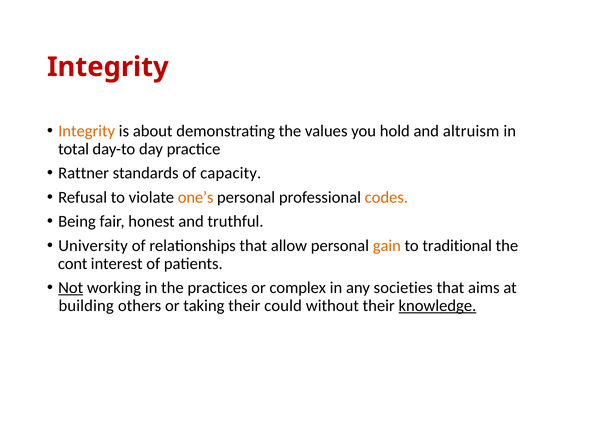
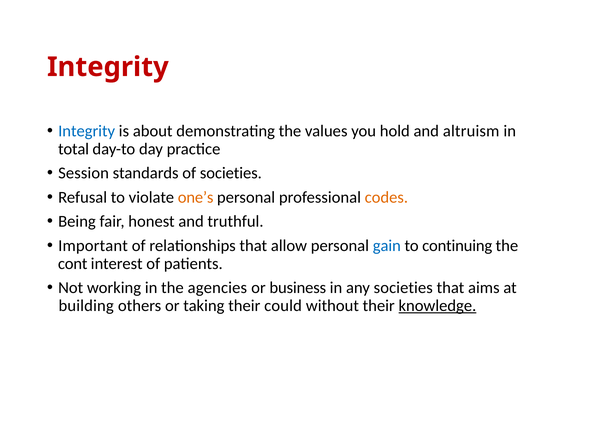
Integrity colour: orange -> blue (87, 131)
Rattner: Rattner -> Session (84, 173)
of capacity: capacity -> societies (231, 173)
University: University -> Important (93, 245)
gain colour: orange -> blue (387, 245)
traditional: traditional -> continuing (457, 245)
Not underline: present -> none (71, 288)
practices: practices -> agencies (217, 288)
complex: complex -> business (298, 288)
